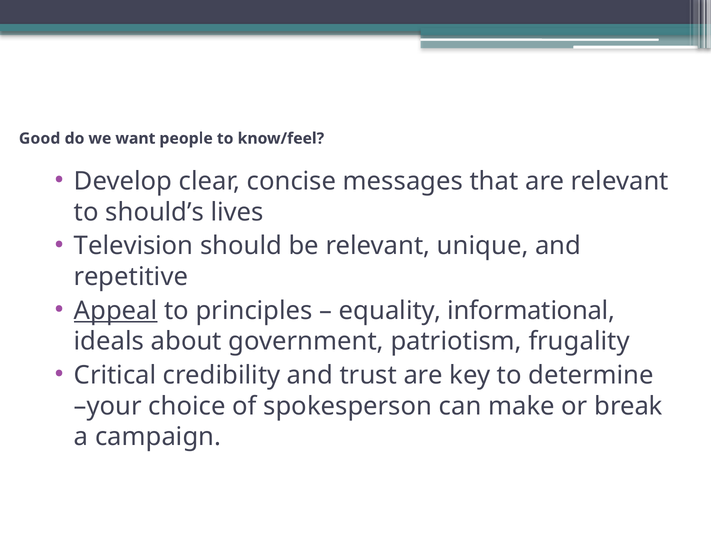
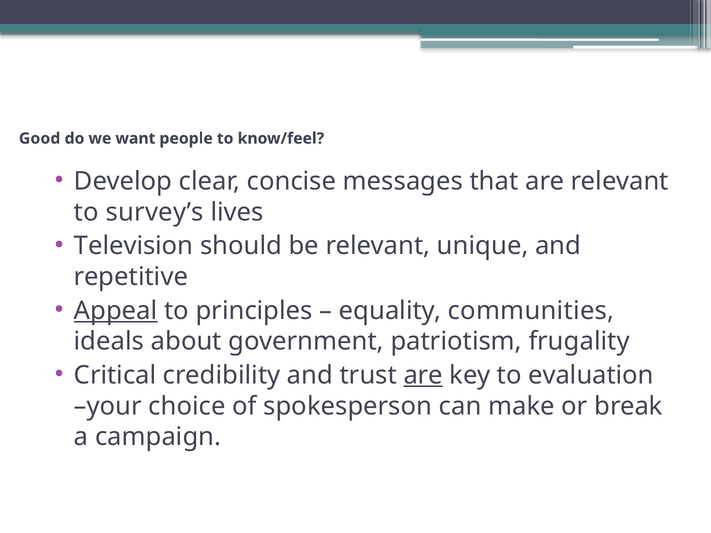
should’s: should’s -> survey’s (155, 212)
informational: informational -> communities (531, 311)
are underline: none -> present (423, 375)
determine: determine -> evaluation (591, 375)
